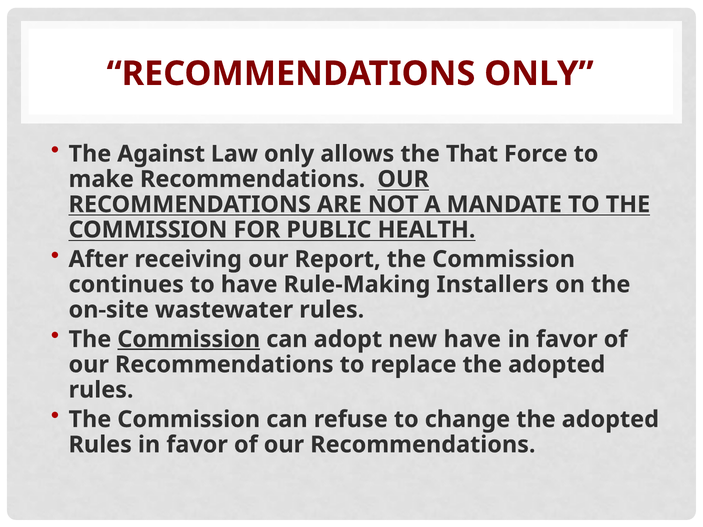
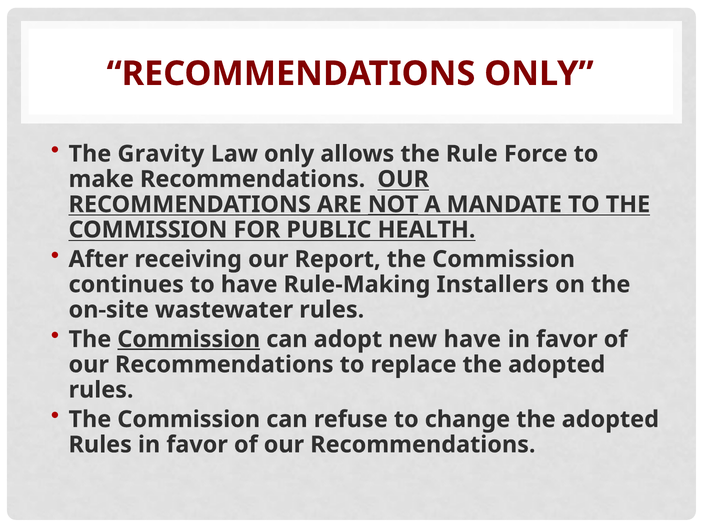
Against: Against -> Gravity (161, 154)
That: That -> Rule (472, 154)
NOT underline: none -> present (393, 205)
